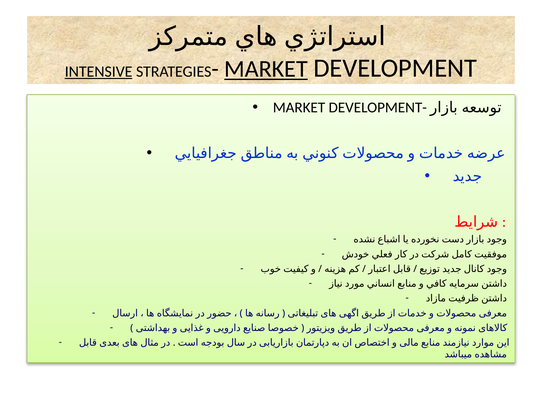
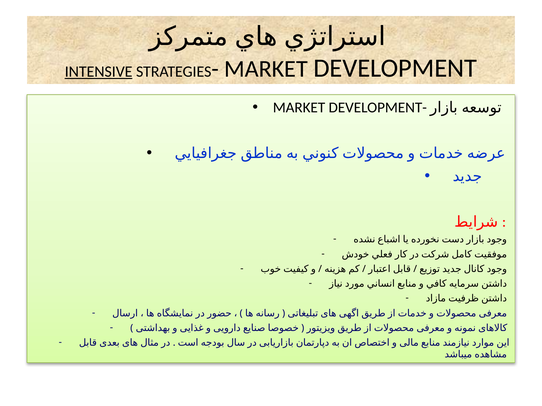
MARKET underline: present -> none (266, 69)
